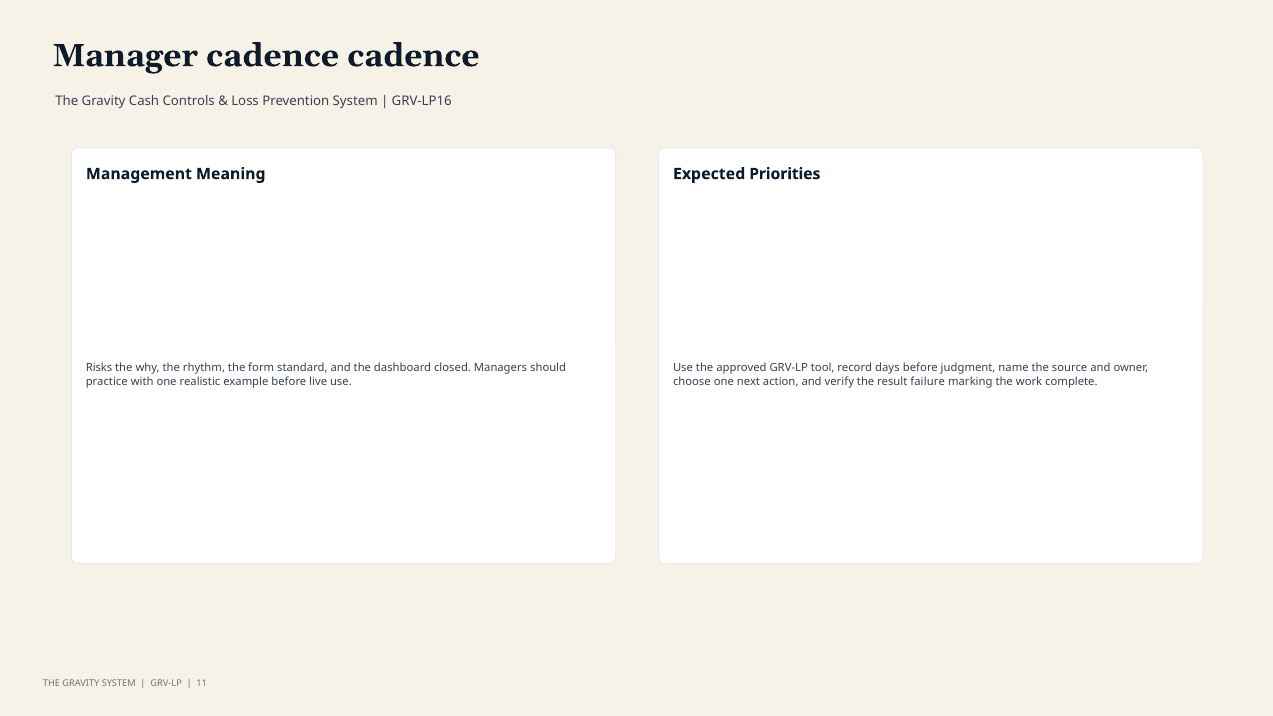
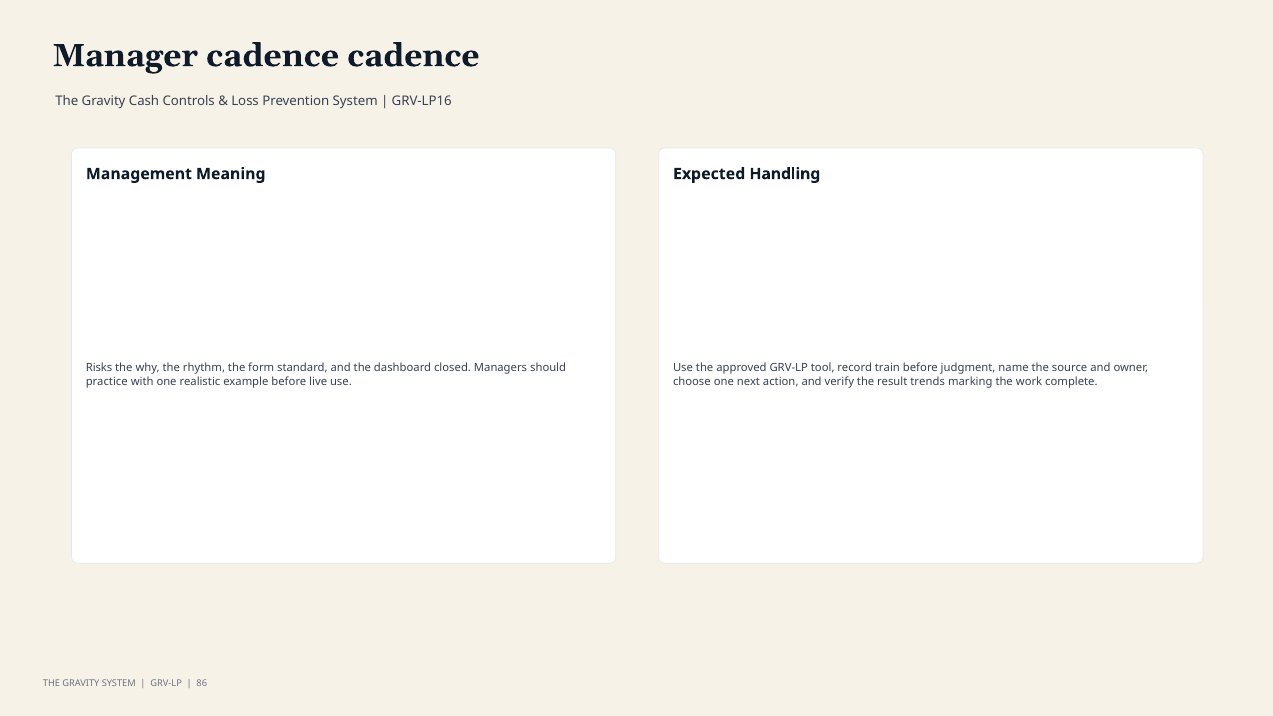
Priorities: Priorities -> Handling (785, 174)
days: days -> train (887, 368)
failure: failure -> trends (928, 381)
11: 11 -> 86 (202, 683)
